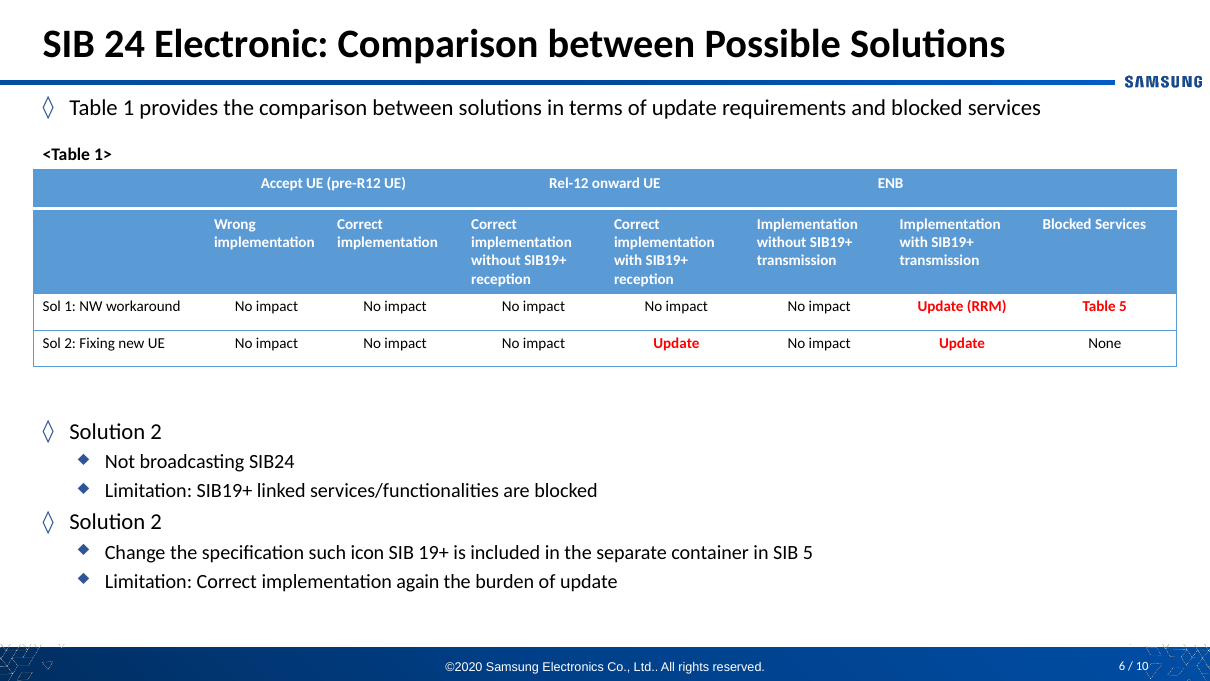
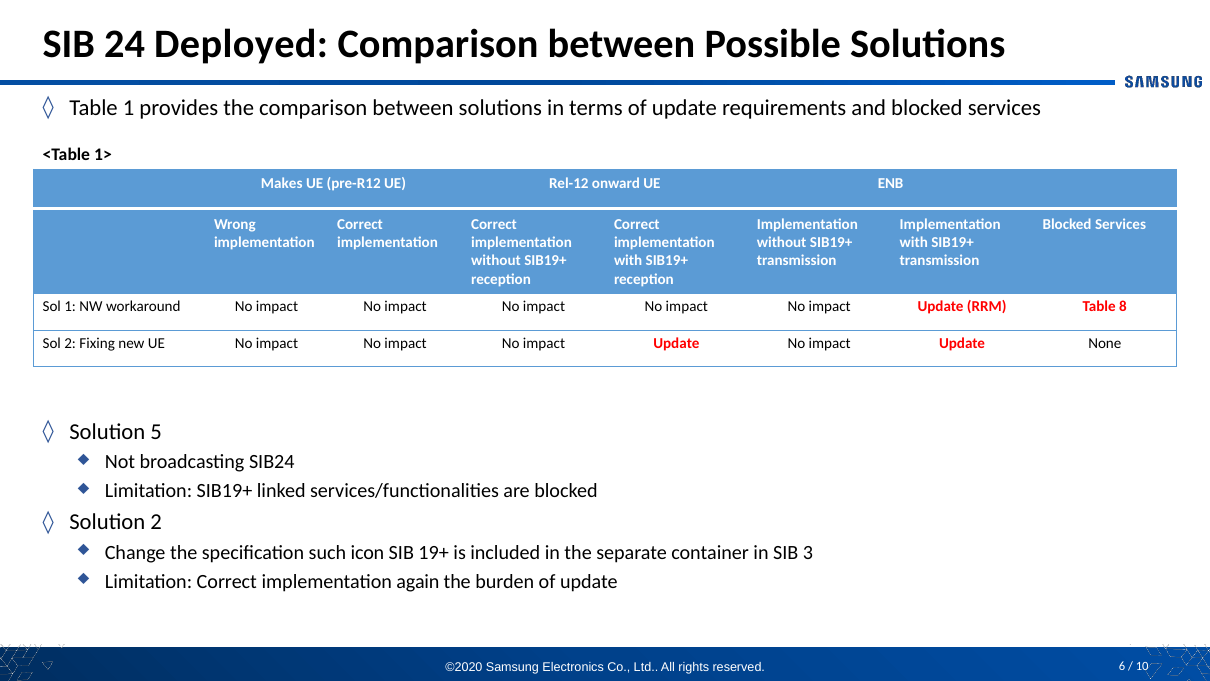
Electronic: Electronic -> Deployed (241, 44)
Accept: Accept -> Makes (282, 183)
Table 5: 5 -> 8 (1123, 307)
2: 2 -> 5 (156, 431)
SIB 5: 5 -> 3 (808, 552)
